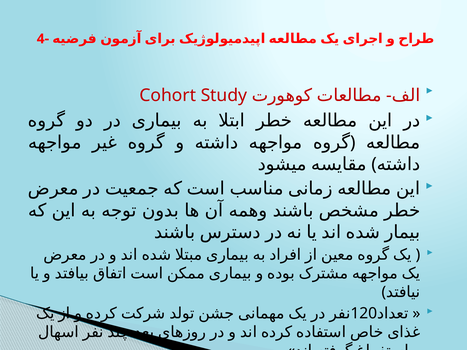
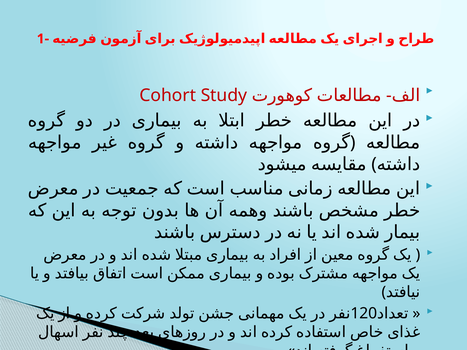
4-: 4- -> 1- (43, 39)
